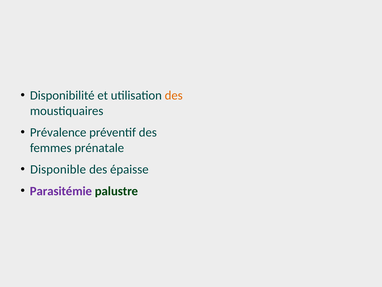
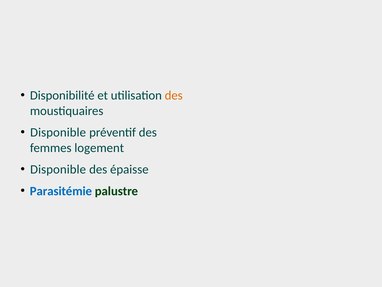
Prévalence: Prévalence -> Disponible (58, 132)
prénatale: prénatale -> logement (99, 148)
Parasitémie colour: purple -> blue (61, 191)
